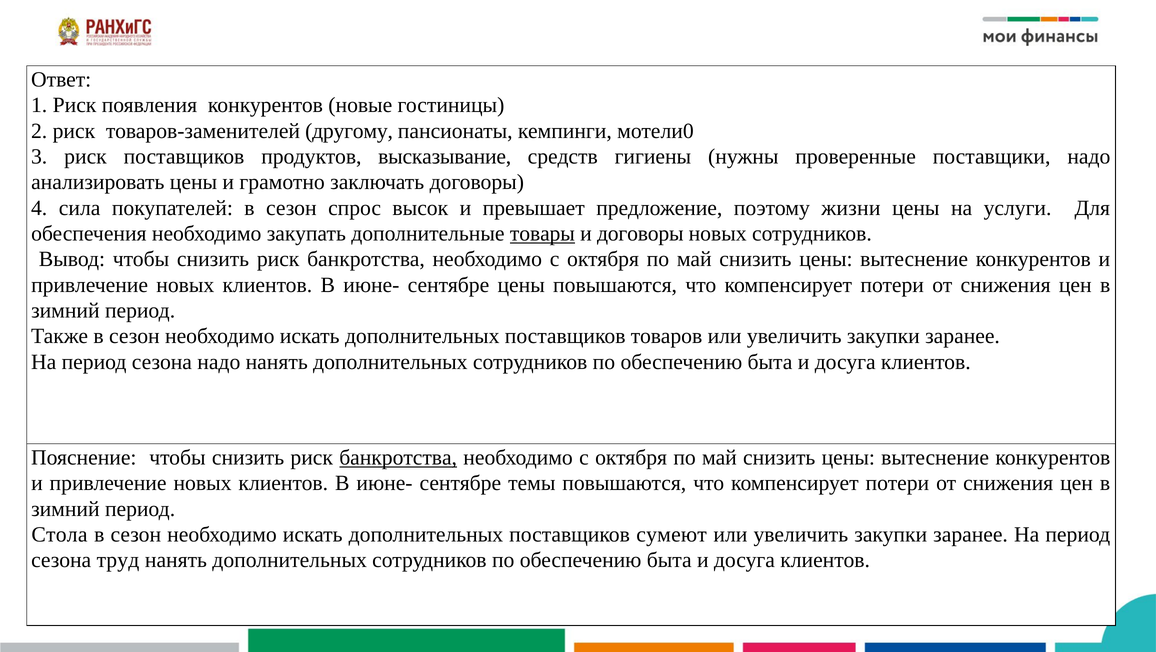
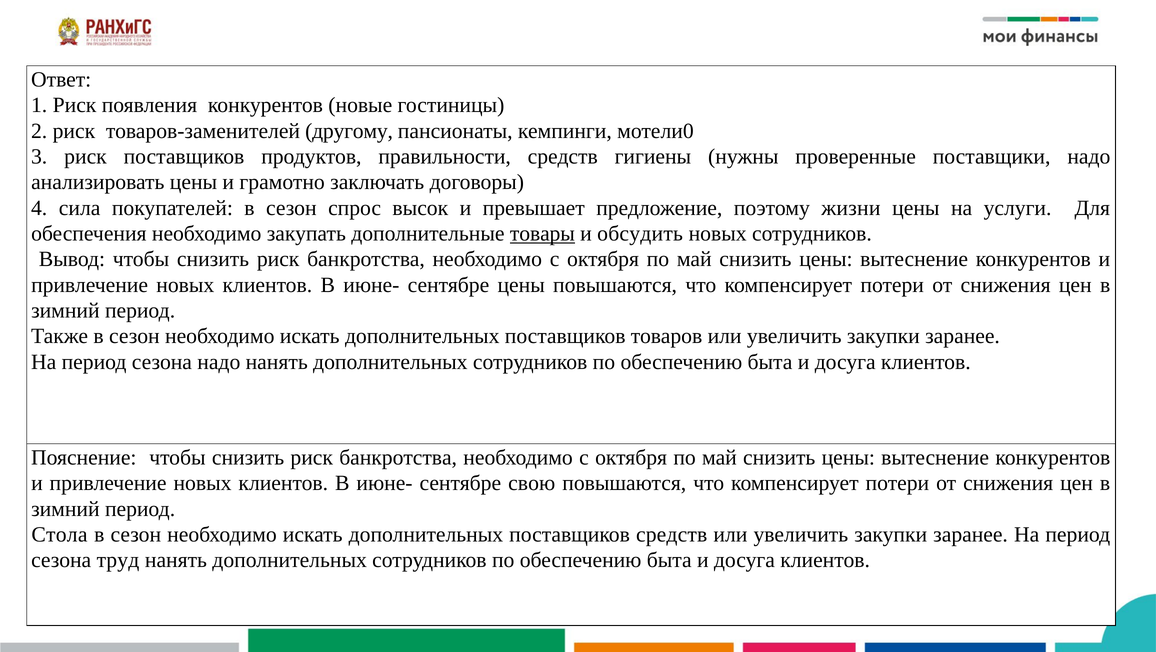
высказывание: высказывание -> правильности (445, 157)
и договоры: договоры -> обсудить (640, 233)
банкротства underline: present -> none (398, 457)
темы: темы -> свою (532, 483)
поставщиков сумеют: сумеют -> средств (672, 534)
